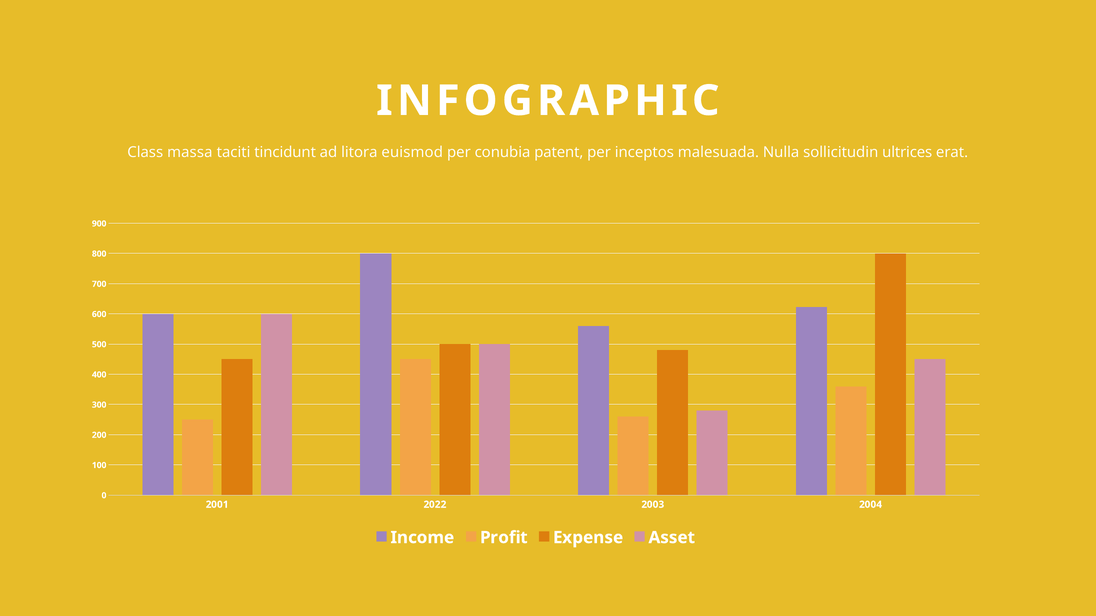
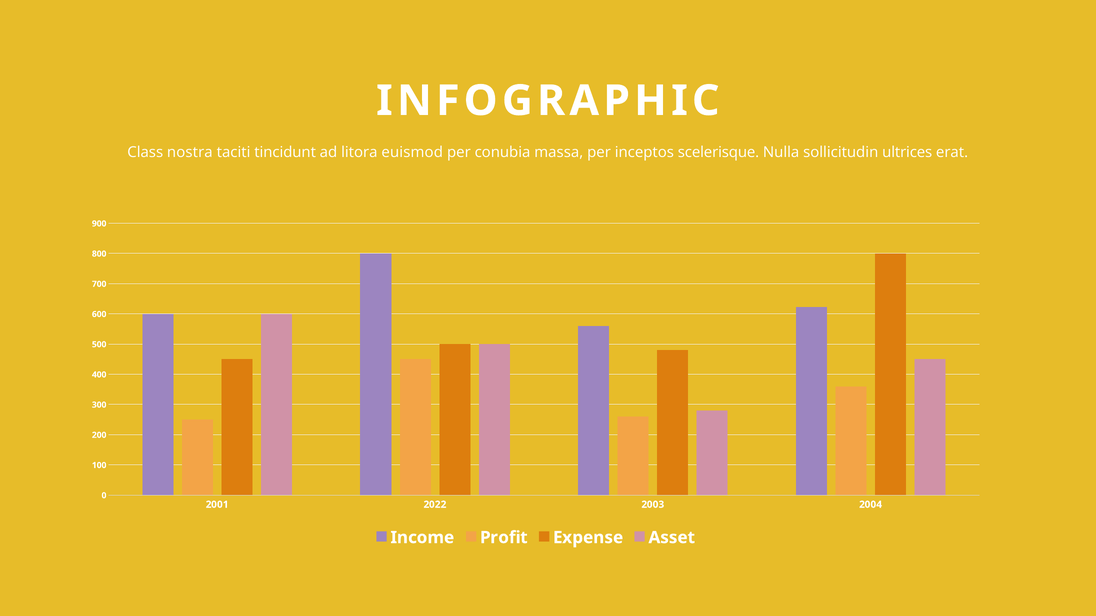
massa: massa -> nostra (190, 152)
patent: patent -> massa (559, 152)
malesuada: malesuada -> scelerisque (719, 152)
